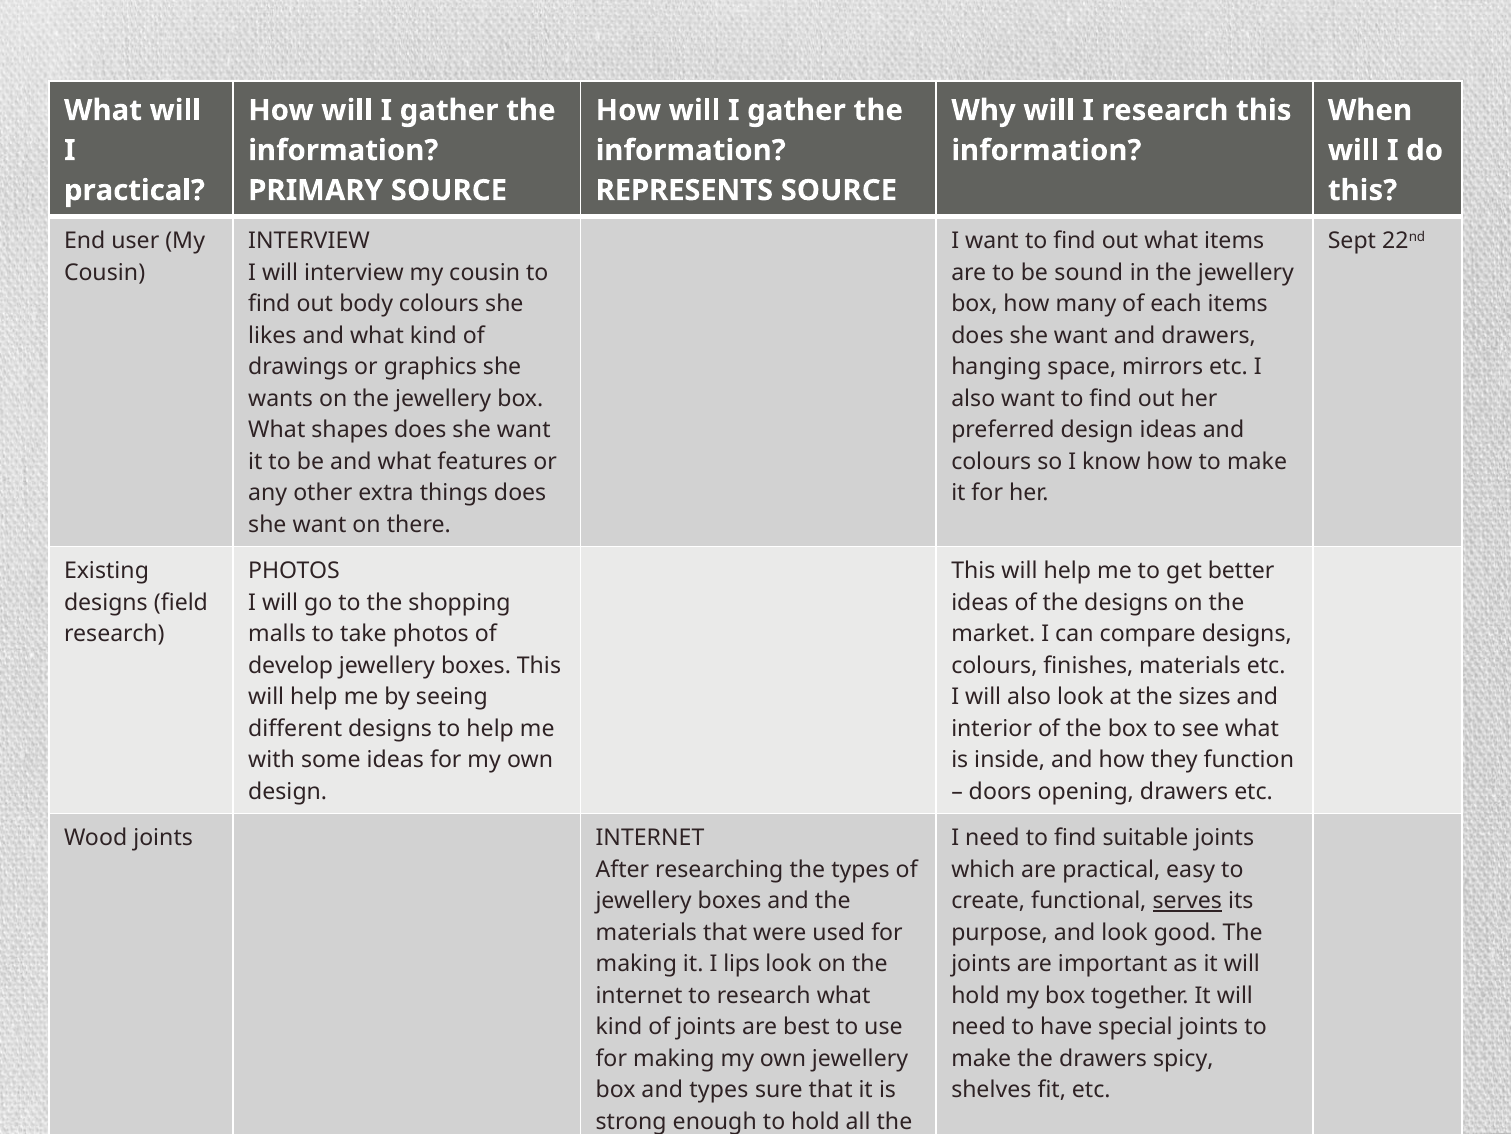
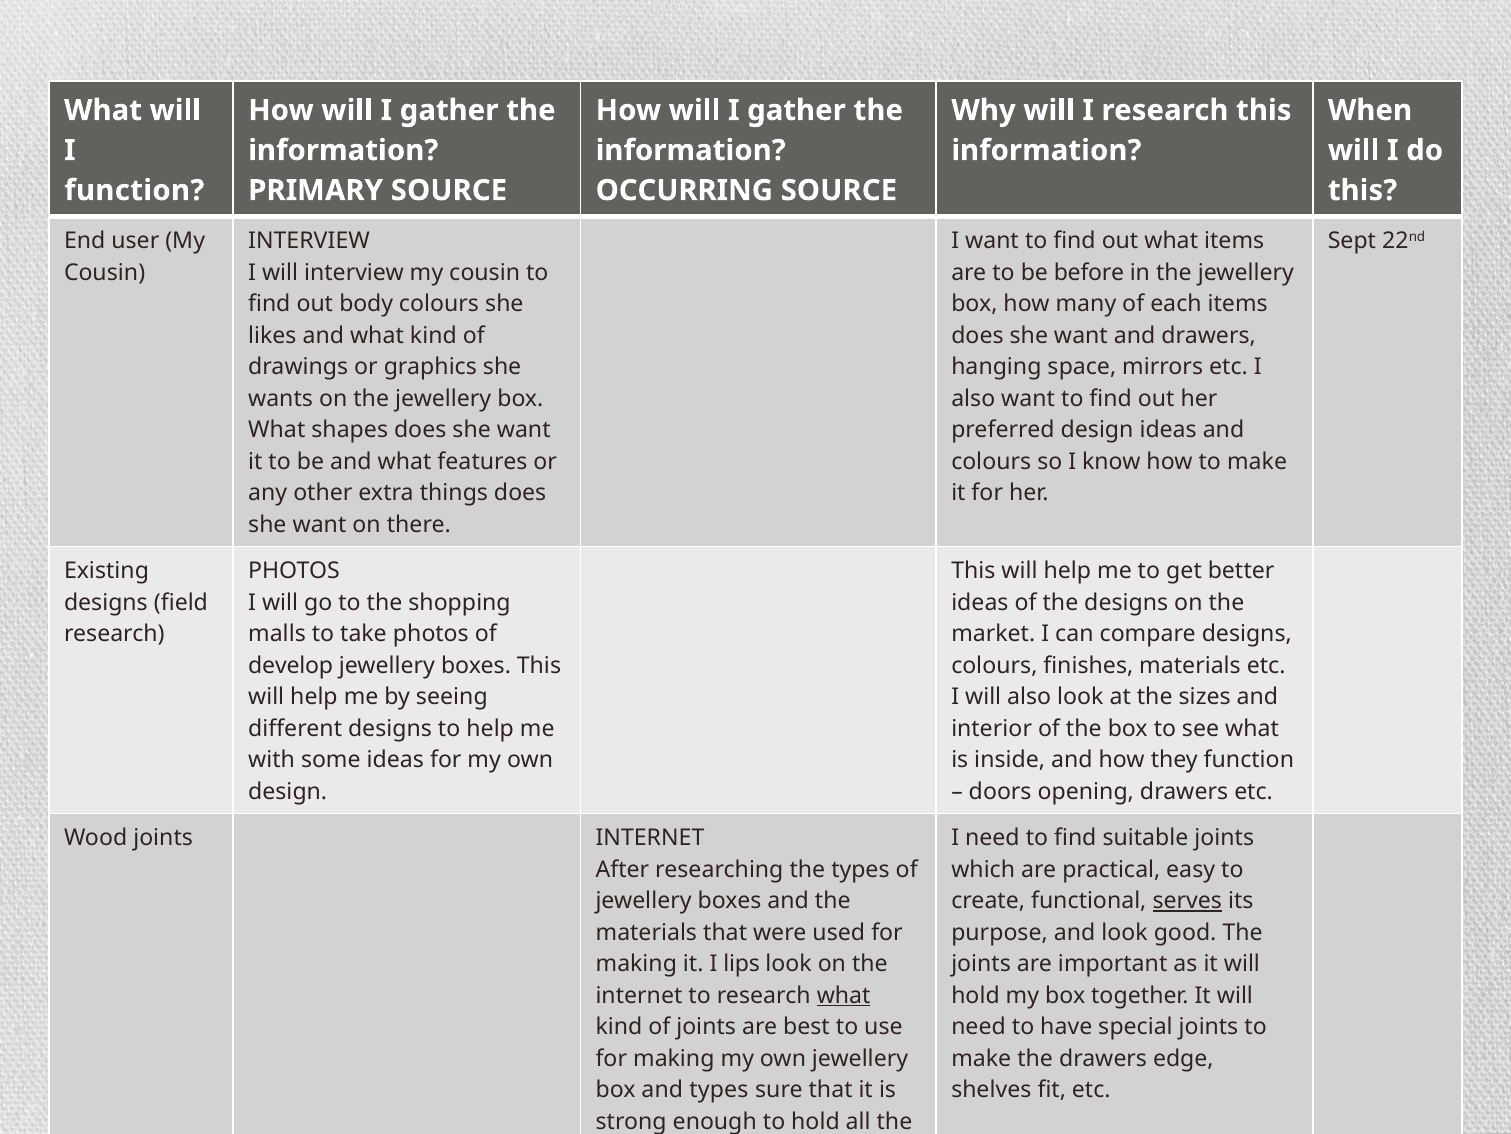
practical: practical -> function (134, 190)
REPRESENTS: REPRESENTS -> OCCURRING (684, 190)
sound: sound -> before (1089, 272)
what underline: none -> present (844, 995)
spicy: spicy -> edge (1183, 1058)
